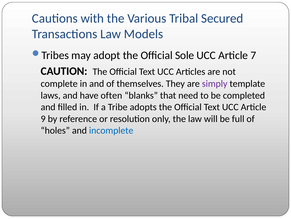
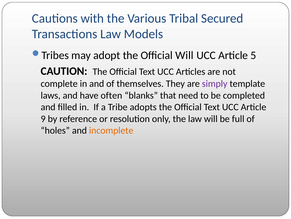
Official Sole: Sole -> Will (184, 55)
7: 7 -> 5 (253, 55)
incomplete colour: blue -> orange (111, 130)
